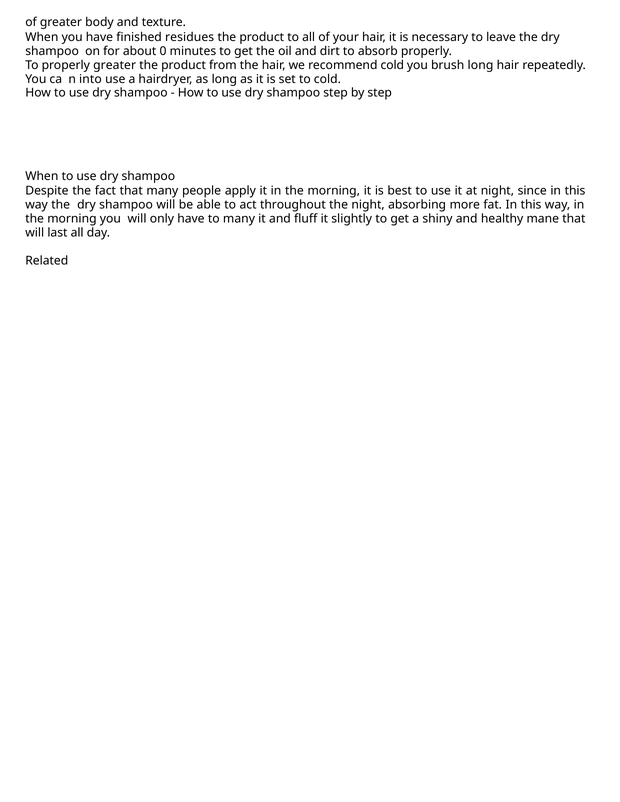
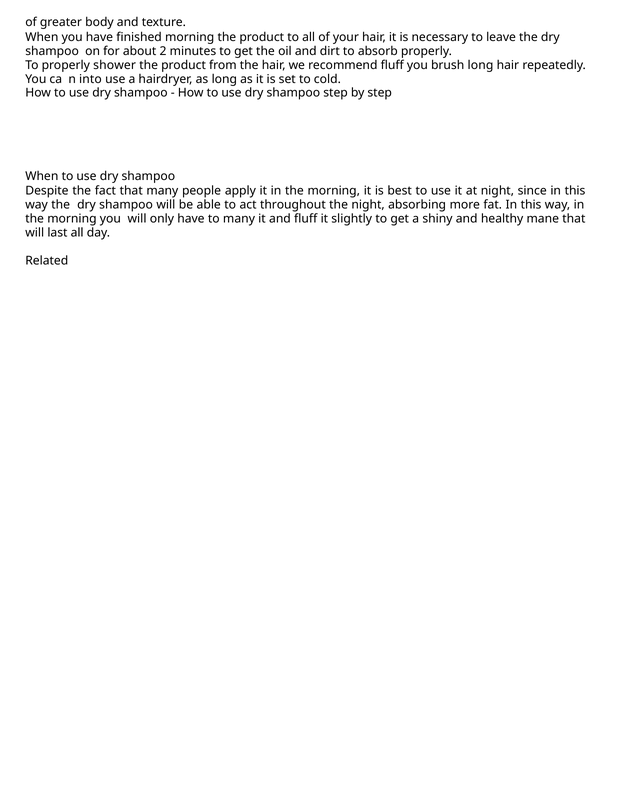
finished residues: residues -> morning (190, 37)
0: 0 -> 2 (163, 51)
properly greater: greater -> shower (115, 65)
recommend cold: cold -> fluff (392, 65)
